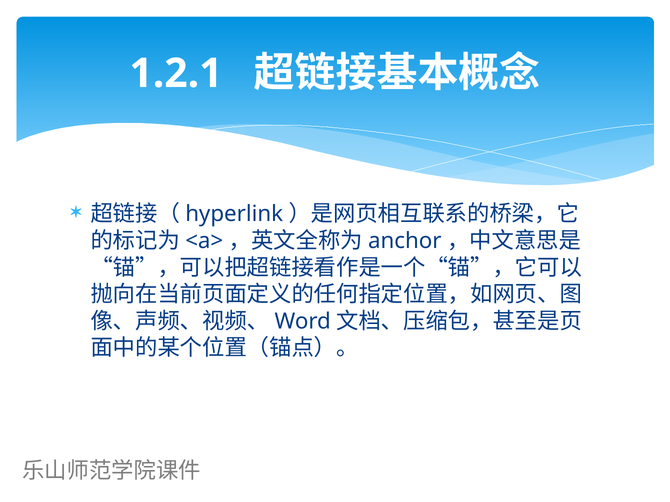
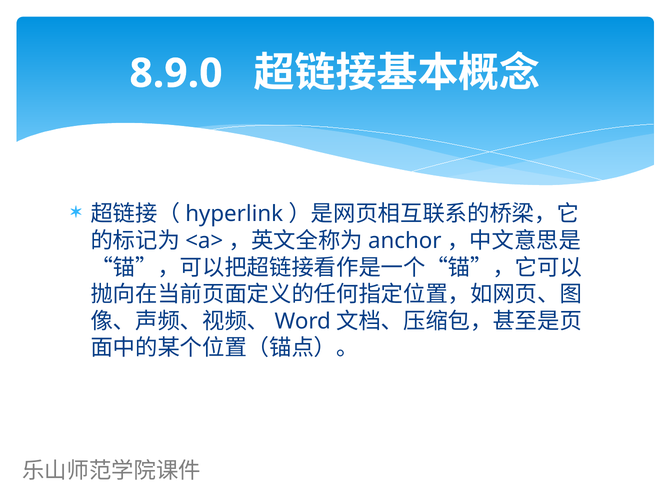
1.2.1: 1.2.1 -> 8.9.0 (176, 74)
